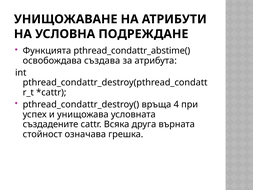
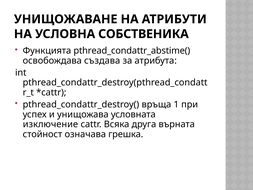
ПОДРЕЖДАНЕ: ПОДРЕЖДАНЕ -> СОБСТВЕНИКА (143, 34)
4: 4 -> 1 (176, 104)
създадените: създадените -> изключение (50, 124)
